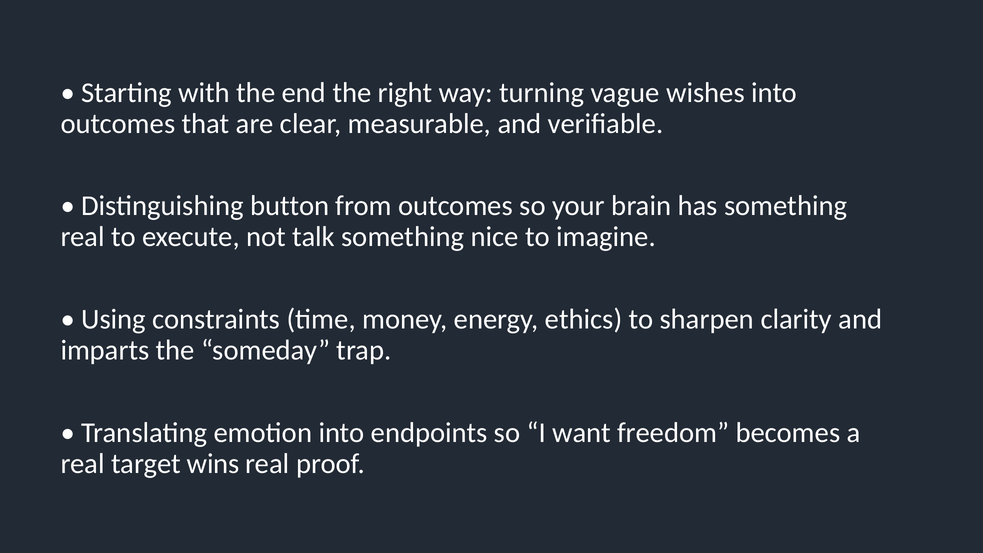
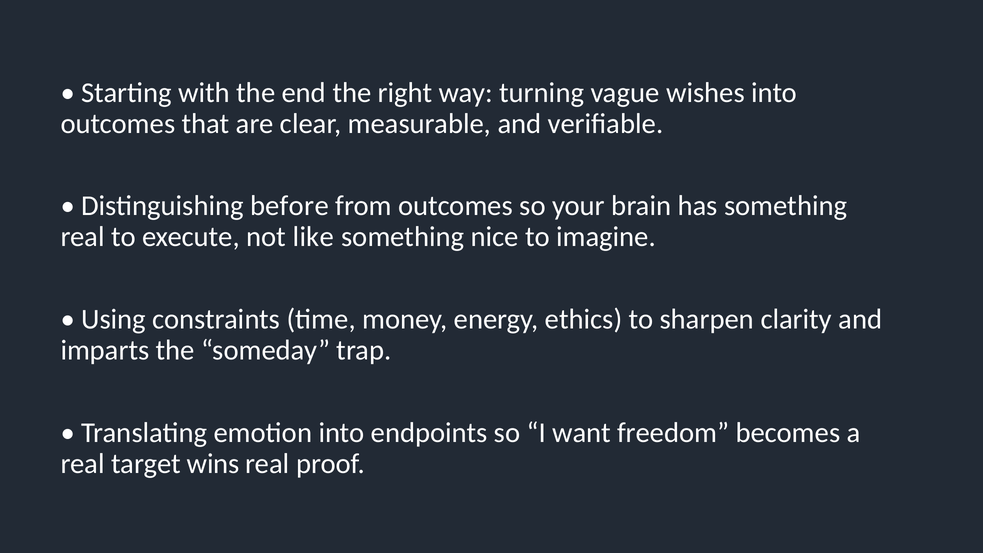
button: button -> before (289, 206)
talk: talk -> like (313, 237)
